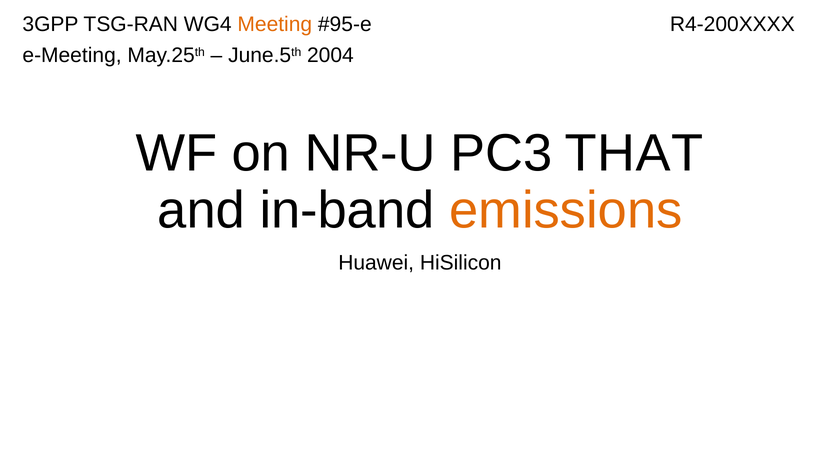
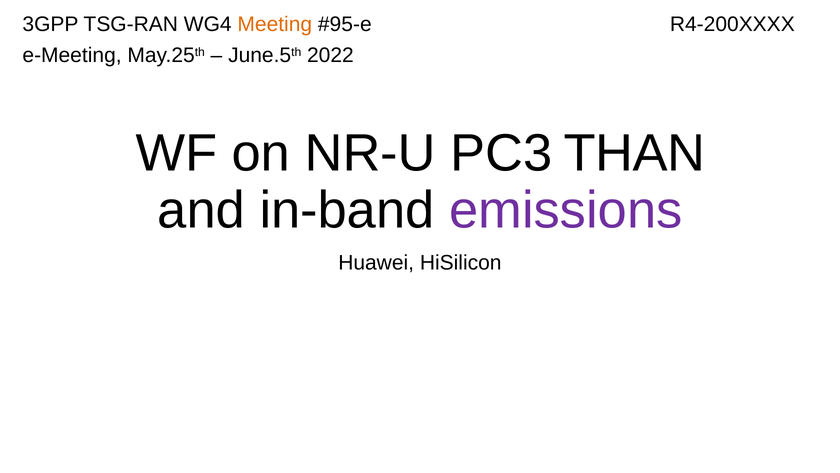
2004: 2004 -> 2022 (330, 55)
THAT: THAT -> THAN (634, 153)
emissions colour: orange -> purple (566, 210)
